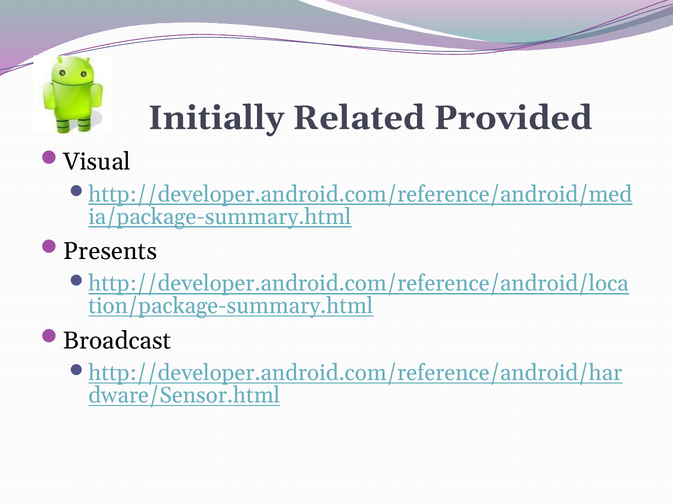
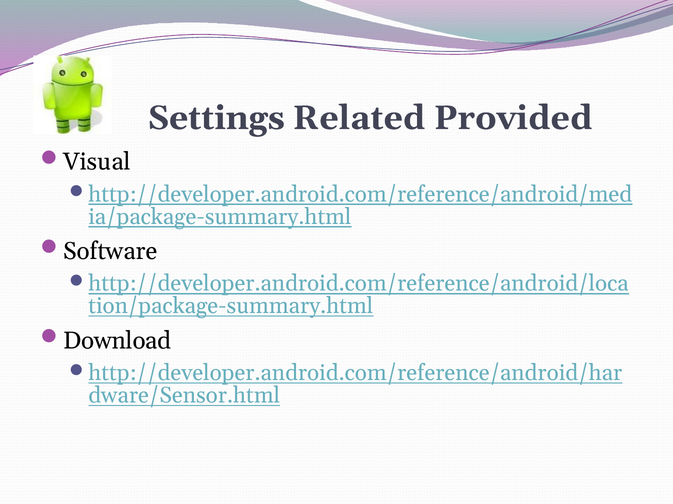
Initially: Initially -> Settings (216, 118)
Presents: Presents -> Software (110, 252)
Broadcast: Broadcast -> Download (117, 341)
